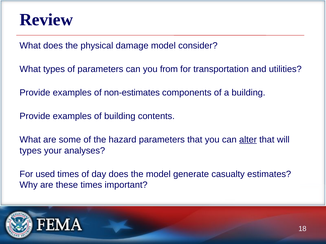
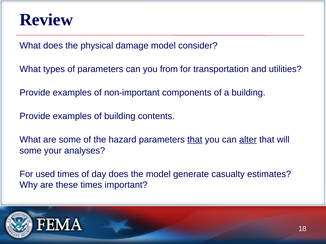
non-estimates: non-estimates -> non-important (132, 93)
that underline: none -> present (195, 140)
types: types -> some (31, 151)
